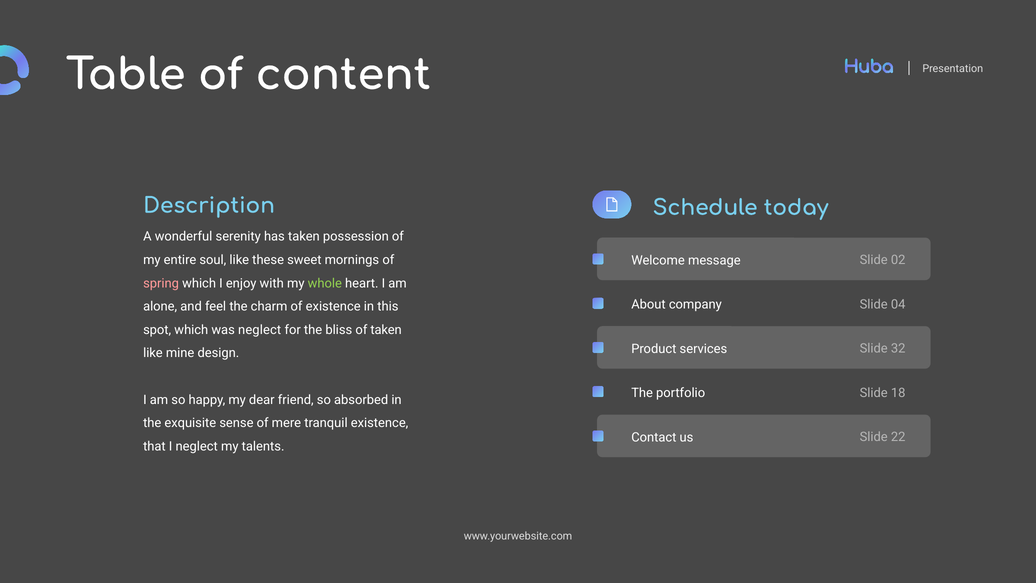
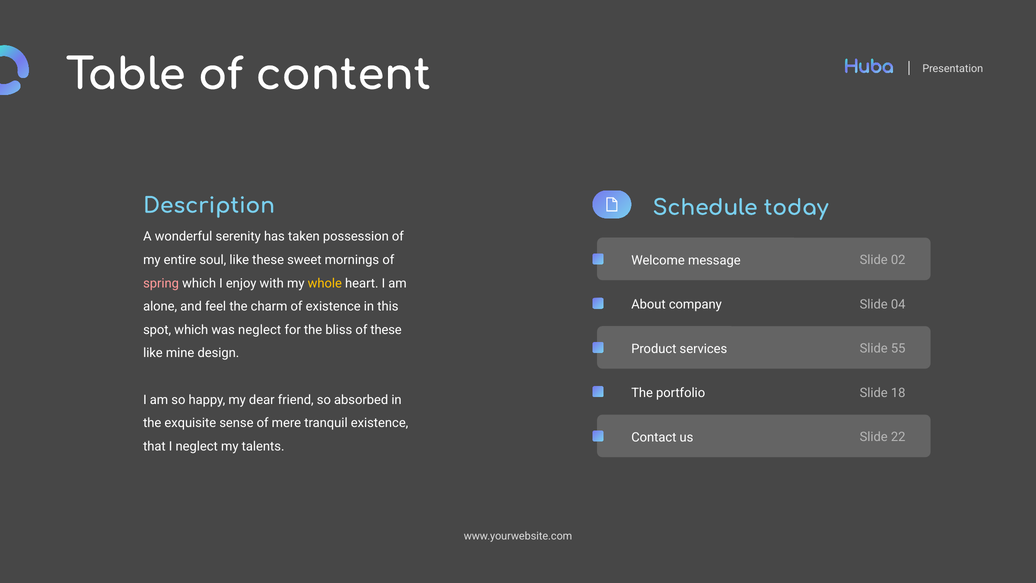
whole colour: light green -> yellow (325, 283)
of taken: taken -> these (386, 330)
32: 32 -> 55 (898, 348)
